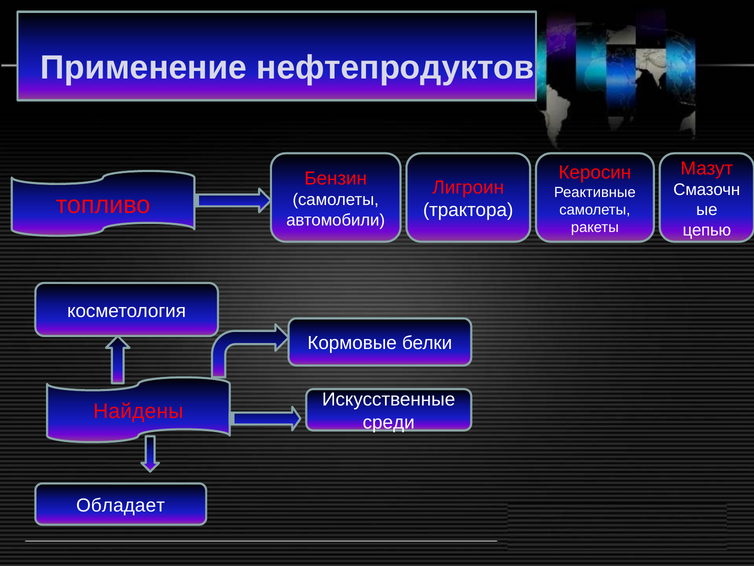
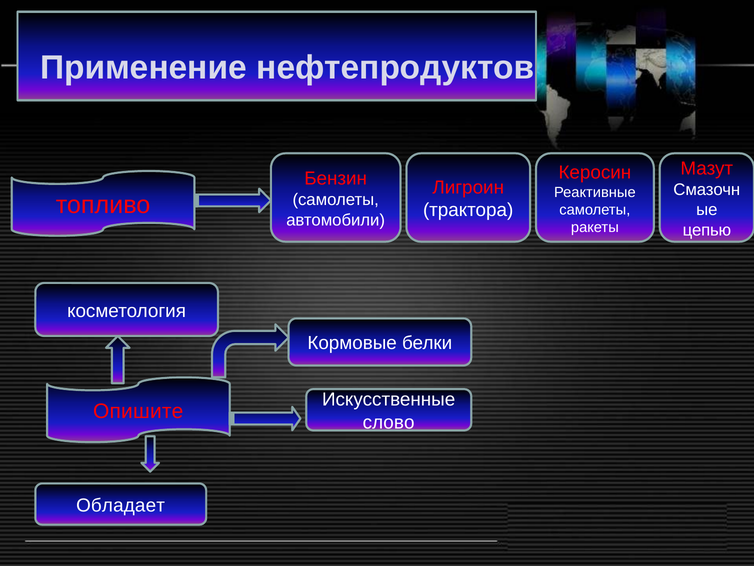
Найдены: Найдены -> Опишите (138, 411)
среди: среди -> слово (389, 422)
